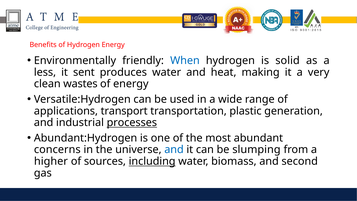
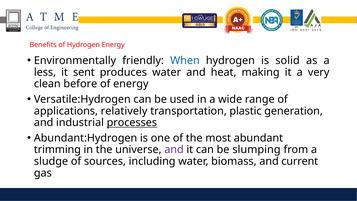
wastes: wastes -> before (80, 84)
transport: transport -> relatively (124, 111)
concerns: concerns -> trimming (57, 150)
and colour: blue -> purple (174, 150)
higher: higher -> sludge (51, 161)
including underline: present -> none (152, 161)
second: second -> current (300, 161)
